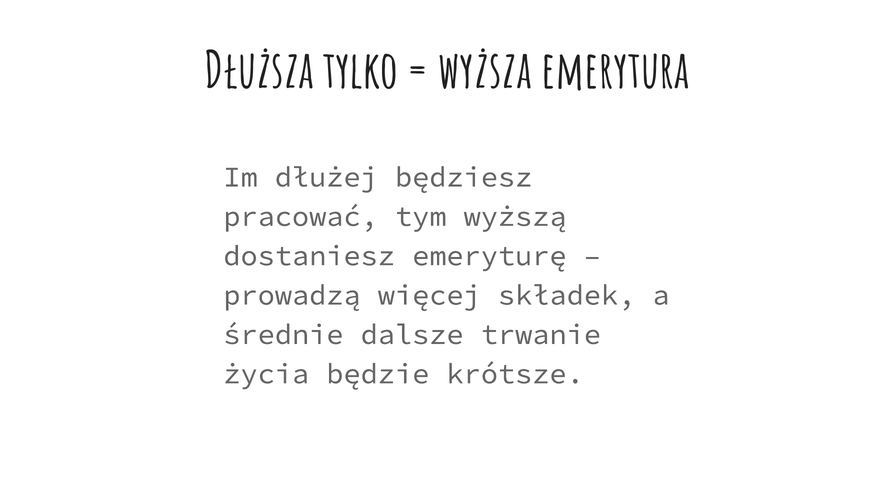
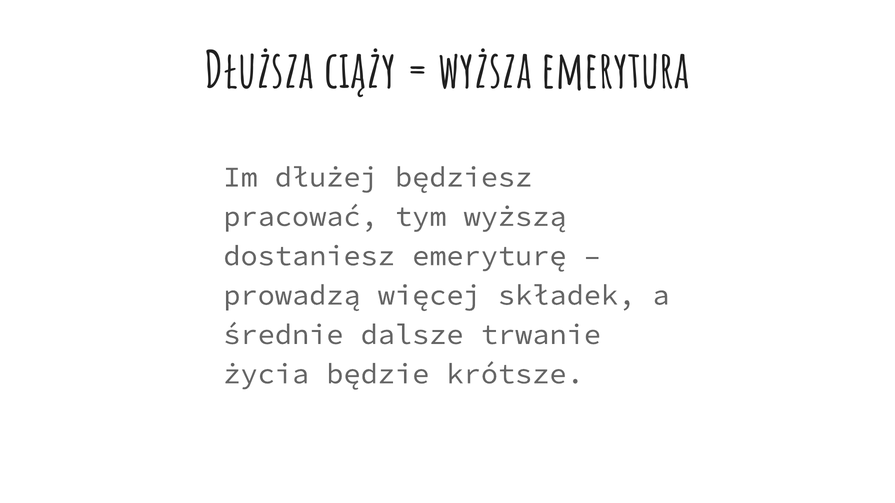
tylko: tylko -> ciąży (360, 72)
